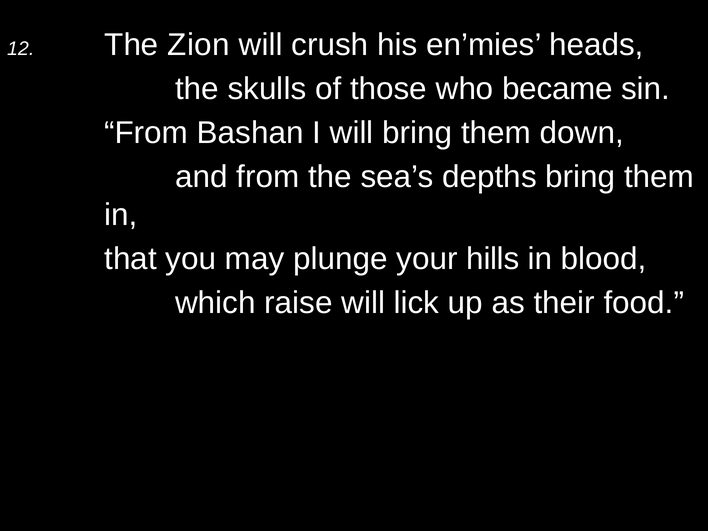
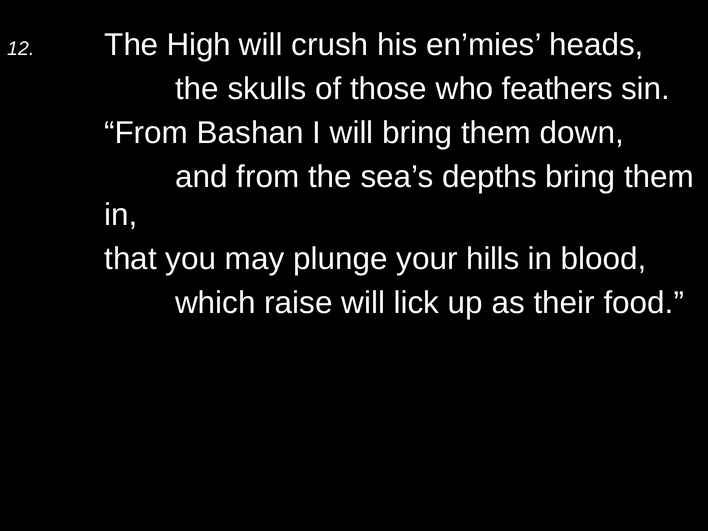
Zion: Zion -> High (199, 45)
became: became -> feathers (558, 89)
